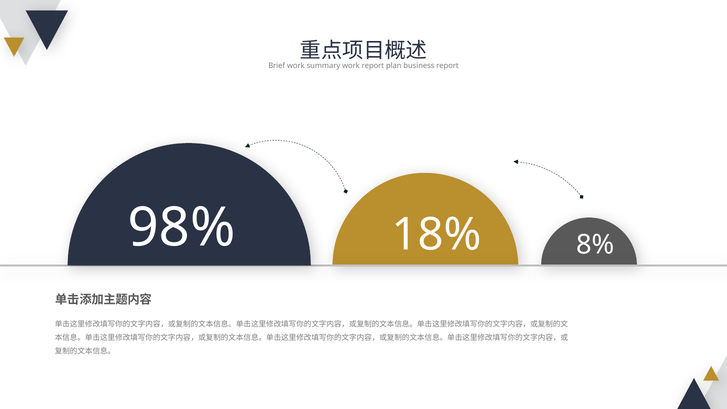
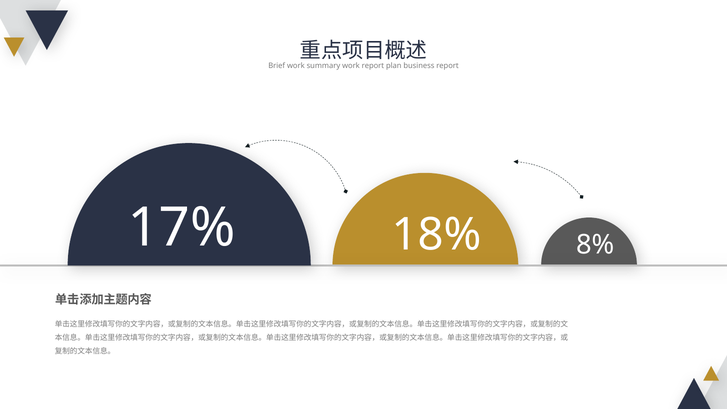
98%: 98% -> 17% (182, 228)
